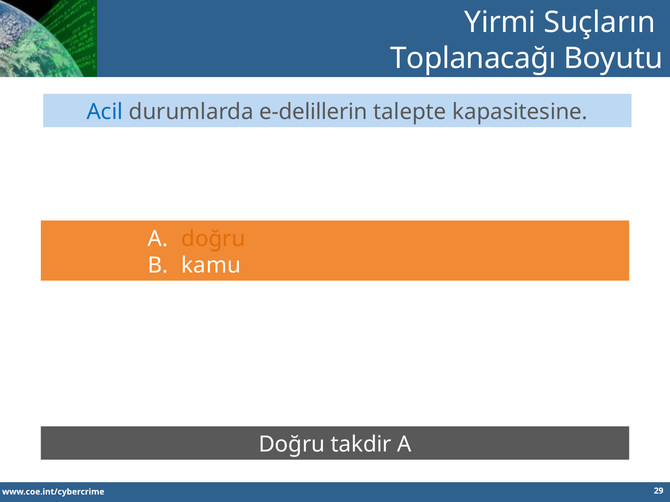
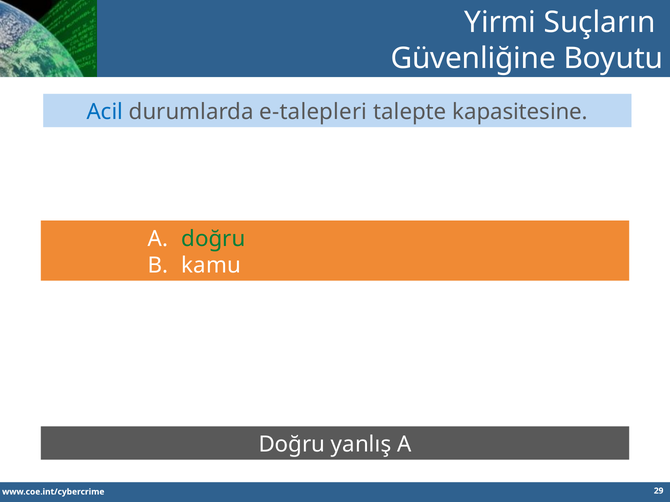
Toplanacağı: Toplanacağı -> Güvenliğine (473, 58)
e-delillerin: e-delillerin -> e-talepleri (313, 112)
doğru colour: orange -> green (213, 239)
takdir: takdir -> yanlış (361, 445)
